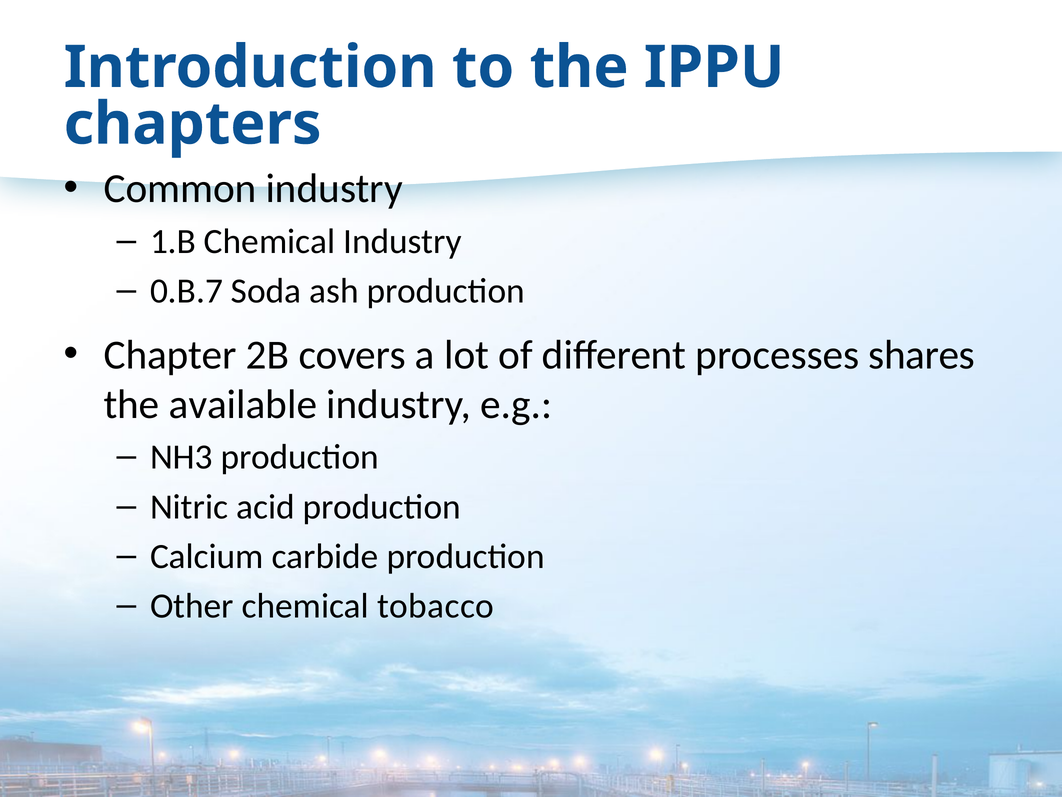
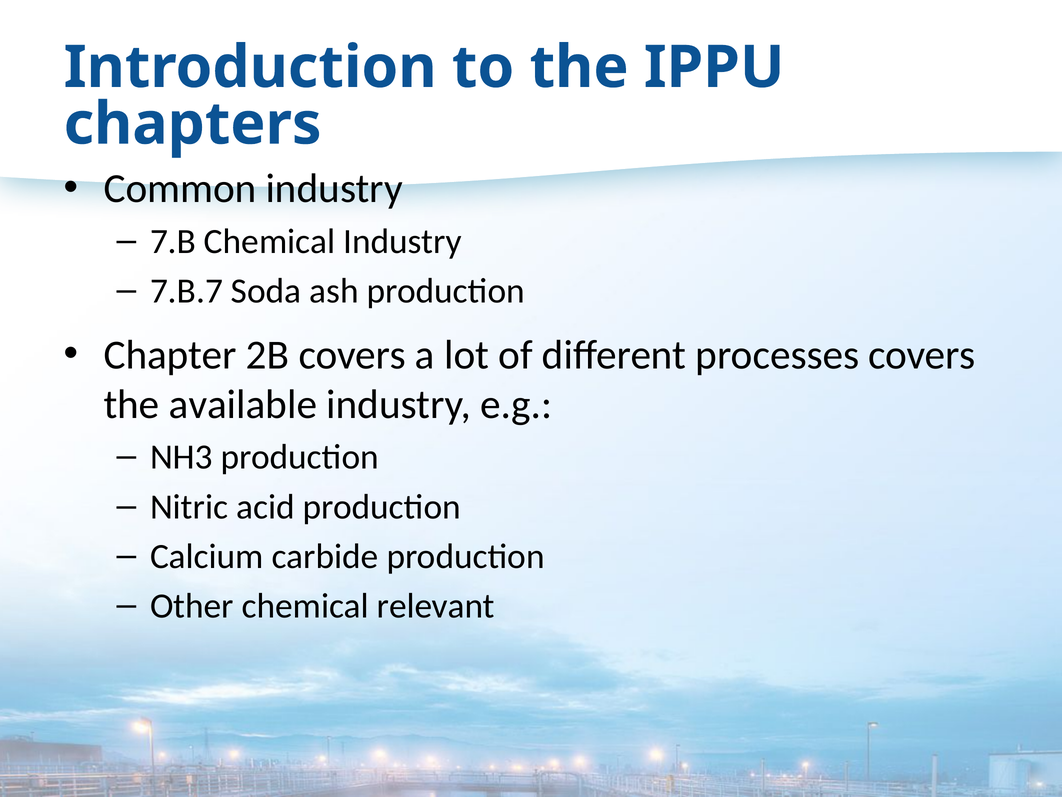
1.B: 1.B -> 7.B (173, 241)
0.B.7: 0.B.7 -> 7.B.7 (186, 291)
processes shares: shares -> covers (922, 355)
tobacco: tobacco -> relevant (436, 606)
